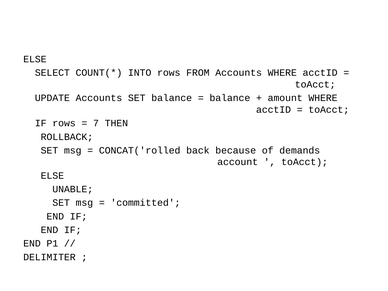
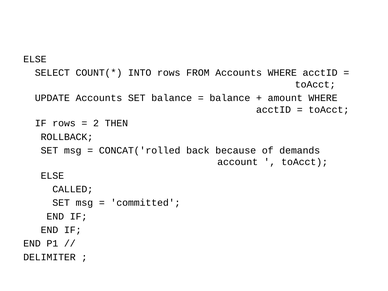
7: 7 -> 2 (96, 123)
UNABLE: UNABLE -> CALLED (73, 189)
